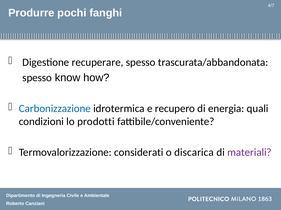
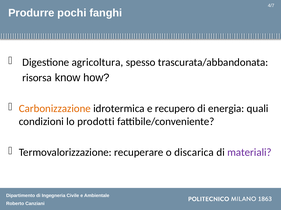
recuperare: recuperare -> agricoltura (97, 62)
spesso: spesso -> risorsa (37, 78)
Carbonizzazione colour: blue -> orange (55, 109)
considerati: considerati -> recuperare (139, 153)
